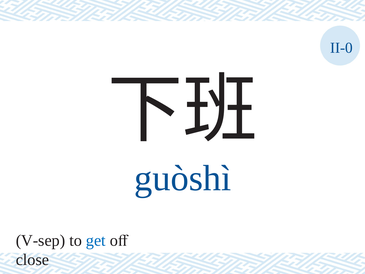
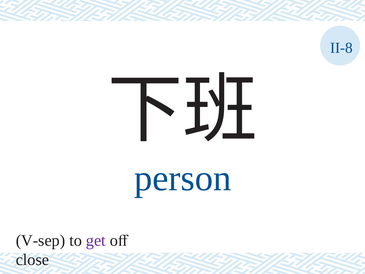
II-0: II-0 -> II-8 (341, 48)
guòshì: guòshì -> person (183, 178)
get colour: blue -> purple (96, 240)
